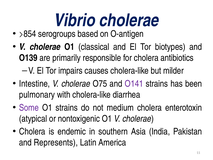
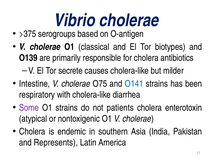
>854: >854 -> >375 (28, 34)
impairs: impairs -> secrete (71, 71)
O141 colour: purple -> blue (134, 84)
pulmonary: pulmonary -> respiratory (37, 95)
medium: medium -> patients (120, 107)
